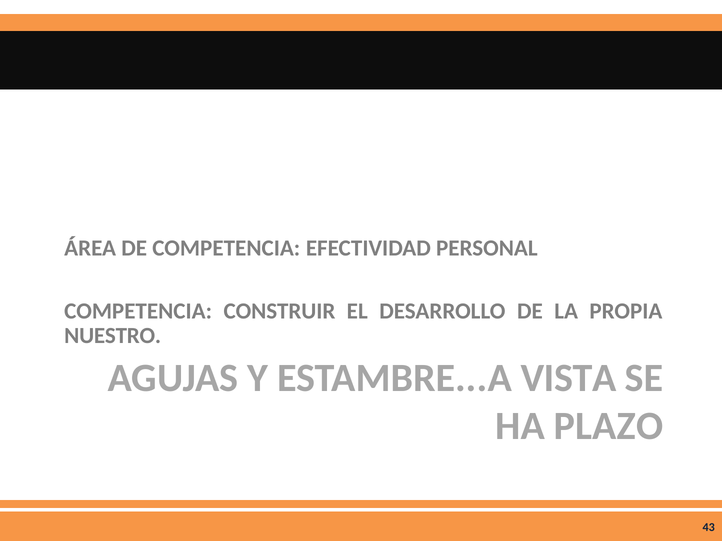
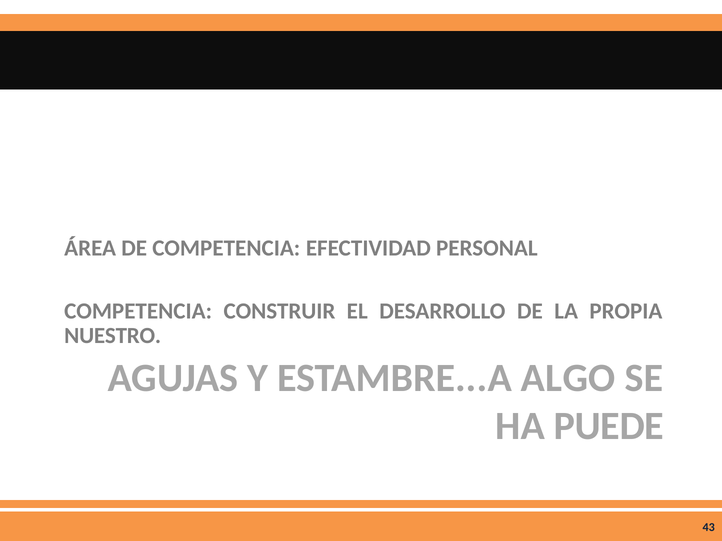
VISTA: VISTA -> ALGO (568, 378)
PLAZO: PLAZO -> PUEDE (609, 427)
